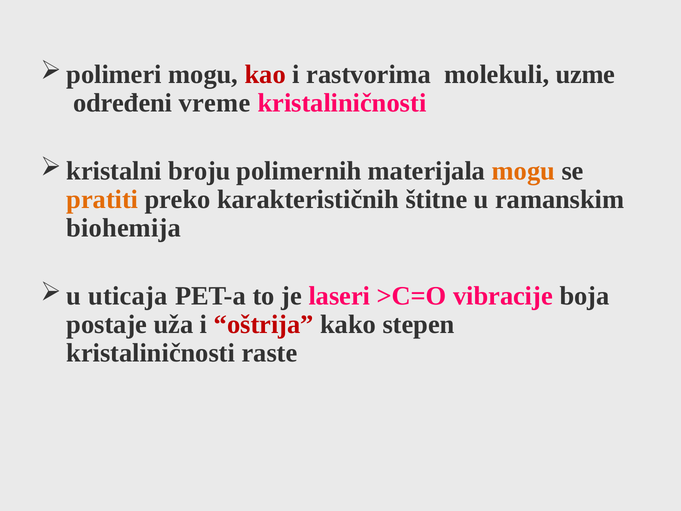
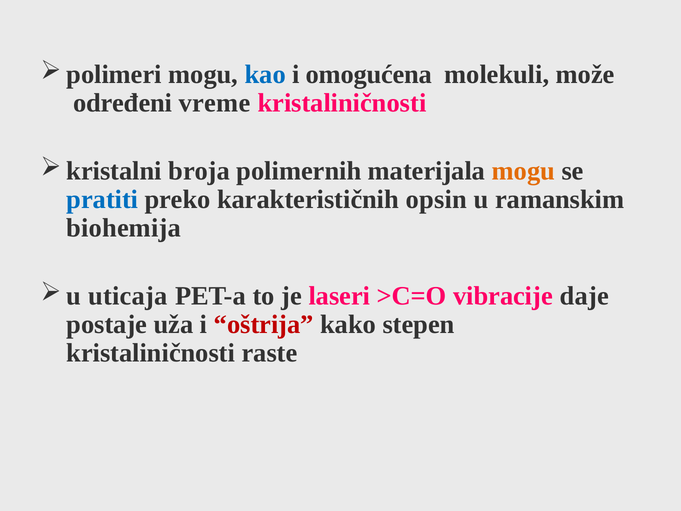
kao colour: red -> blue (265, 74)
rastvorima: rastvorima -> omogućena (369, 74)
uzme: uzme -> može (585, 74)
broju: broju -> broja (199, 171)
pratiti colour: orange -> blue (102, 199)
štitne: štitne -> opsin (436, 199)
boja: boja -> daje (584, 296)
